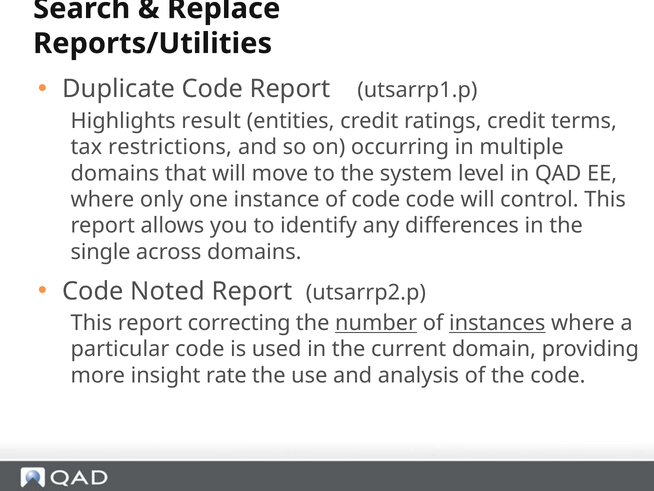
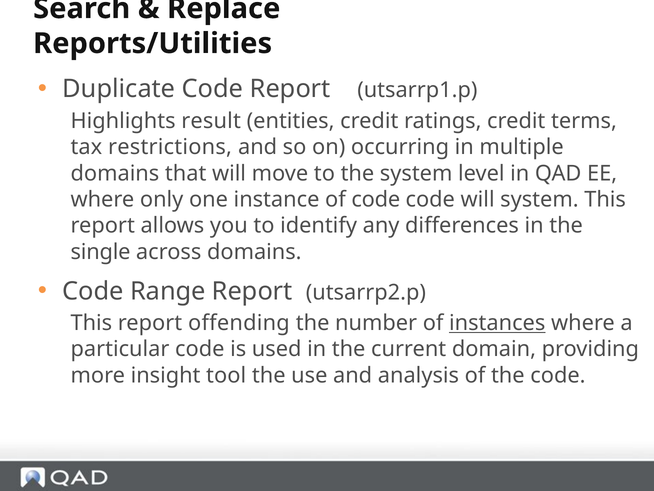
will control: control -> system (539, 199)
Noted: Noted -> Range (168, 291)
correcting: correcting -> offending (239, 323)
number underline: present -> none (376, 323)
rate: rate -> tool (226, 375)
